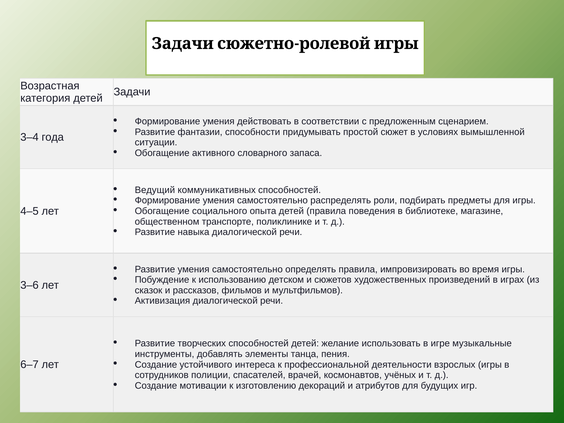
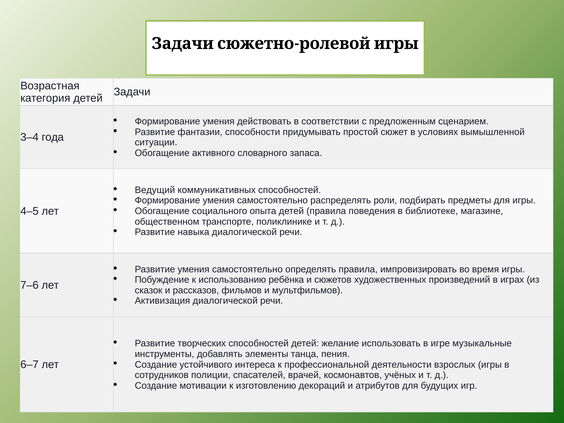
детском: детском -> ребёнка (286, 280)
3–6: 3–6 -> 7–6 (29, 285)
